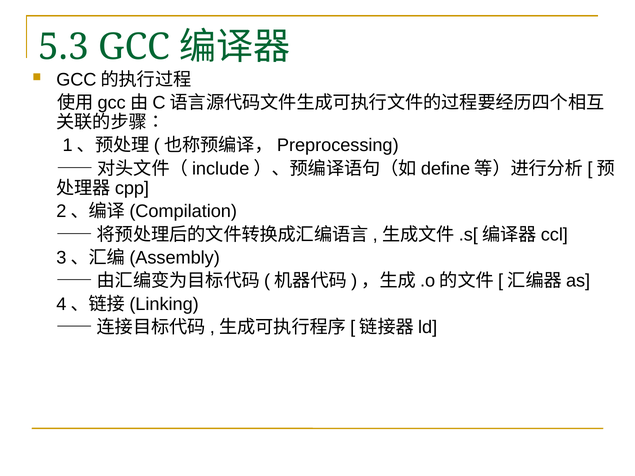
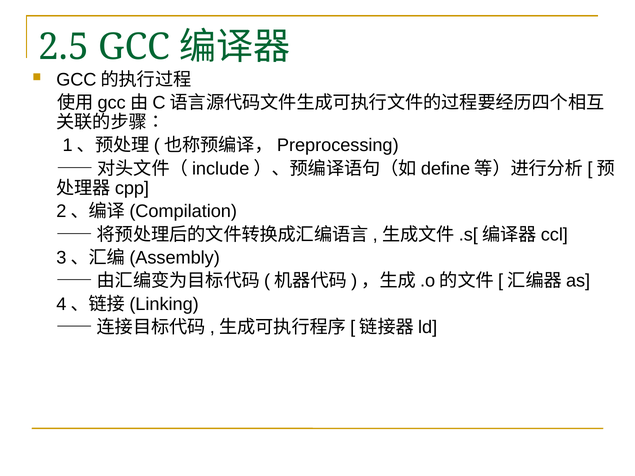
5.3: 5.3 -> 2.5 (63, 47)
